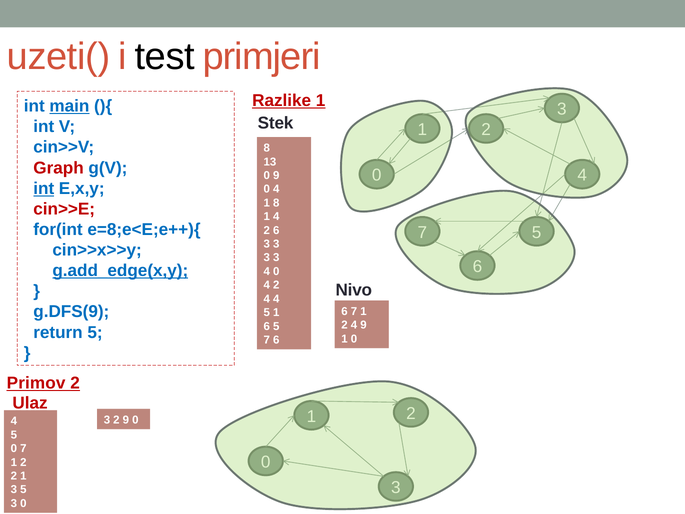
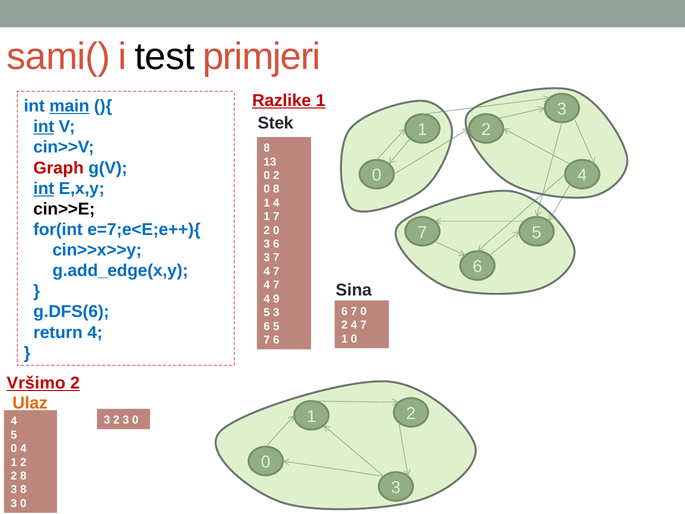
uzeti(: uzeti( -> sami( (58, 57)
int underline: none -> present (44, 127)
9: 9 -> 2 (276, 175)
4: 4 -> 8 (276, 189)
1 8: 8 -> 4 (276, 203)
cin>>E colour: red -> black (64, 209)
1 4: 4 -> 7 (276, 216)
e=8;e<E;e++){: e=8;e<E;e++){ -> e=7;e<E;e++){ (144, 229)
6: 6 -> 0 (276, 230)
3: 3 -> 6 (276, 244)
3: 3 -> 7 (276, 258)
g.add_edge(x,y underline: present -> none (120, 271)
0: 0 -> 7 (276, 271)
2: 2 -> 7 (276, 285)
Nivo: Nivo -> Sina (354, 290)
4 4: 4 -> 9 (276, 299)
g.DFS(9: g.DFS(9 -> g.DFS(6 (71, 312)
6 7 1: 1 -> 0 (363, 311)
5 1: 1 -> 3 (276, 312)
2 4 9: 9 -> 7 (363, 325)
return 5: 5 -> 4 (95, 332)
Primov: Primov -> Vršimo (36, 383)
Ulaz colour: red -> orange (30, 403)
3 2 9: 9 -> 3 (126, 420)
0 7: 7 -> 4 (23, 448)
2 1: 1 -> 8 (23, 476)
3 5: 5 -> 8 (23, 489)
